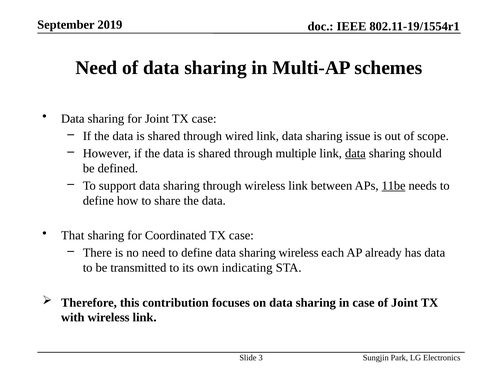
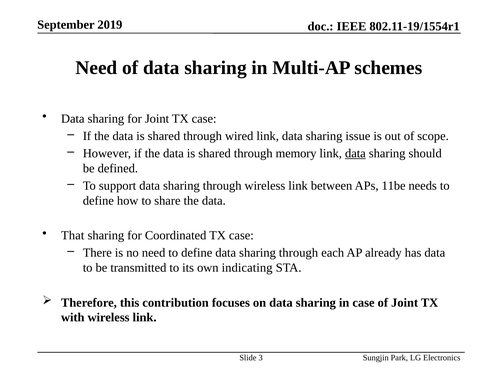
multiple: multiple -> memory (296, 154)
11be underline: present -> none (394, 186)
define data sharing wireless: wireless -> through (298, 253)
